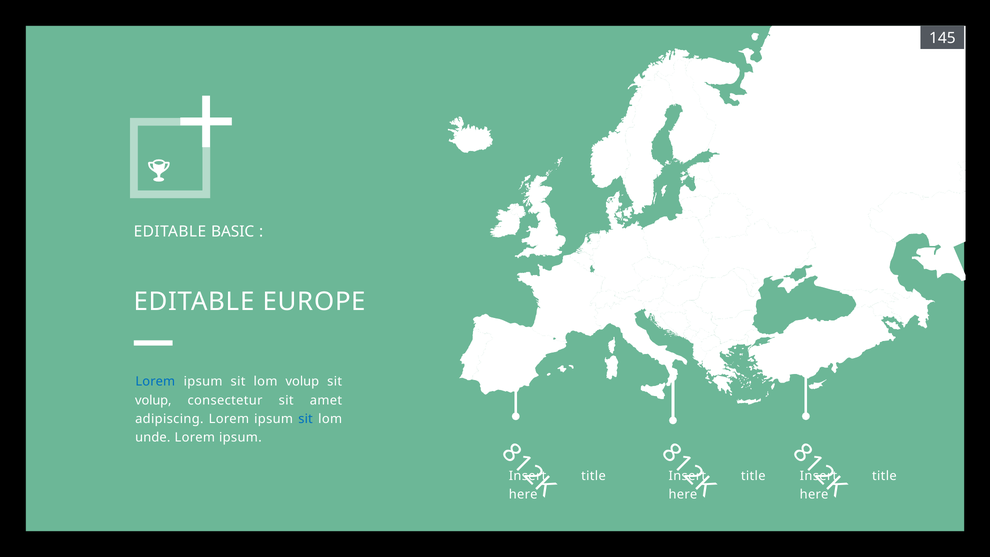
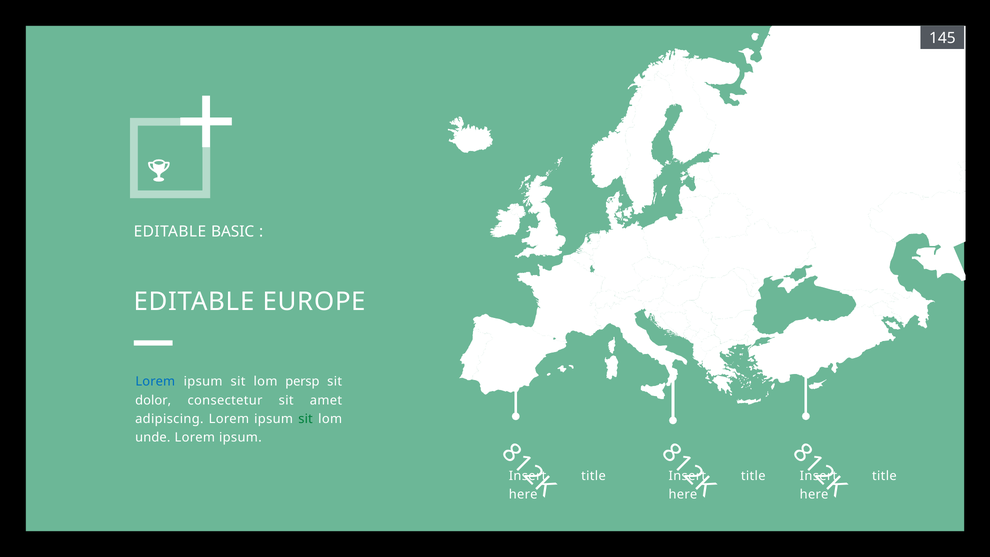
lom volup: volup -> persp (302, 382)
volup: volup -> dolor (153, 400)
sit colour: blue -> green (306, 419)
